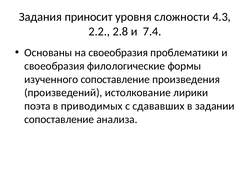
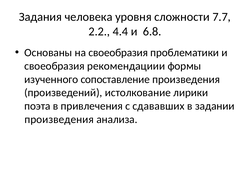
приносит: приносит -> человека (89, 17)
4.3: 4.3 -> 7.7 (222, 17)
2.8: 2.8 -> 4.4 (120, 31)
7.4: 7.4 -> 6.8 (152, 31)
филологические: филологические -> рекомендациии (126, 66)
приводимых: приводимых -> привлечения (92, 106)
сопоставление: сопоставление -> произведения (59, 119)
